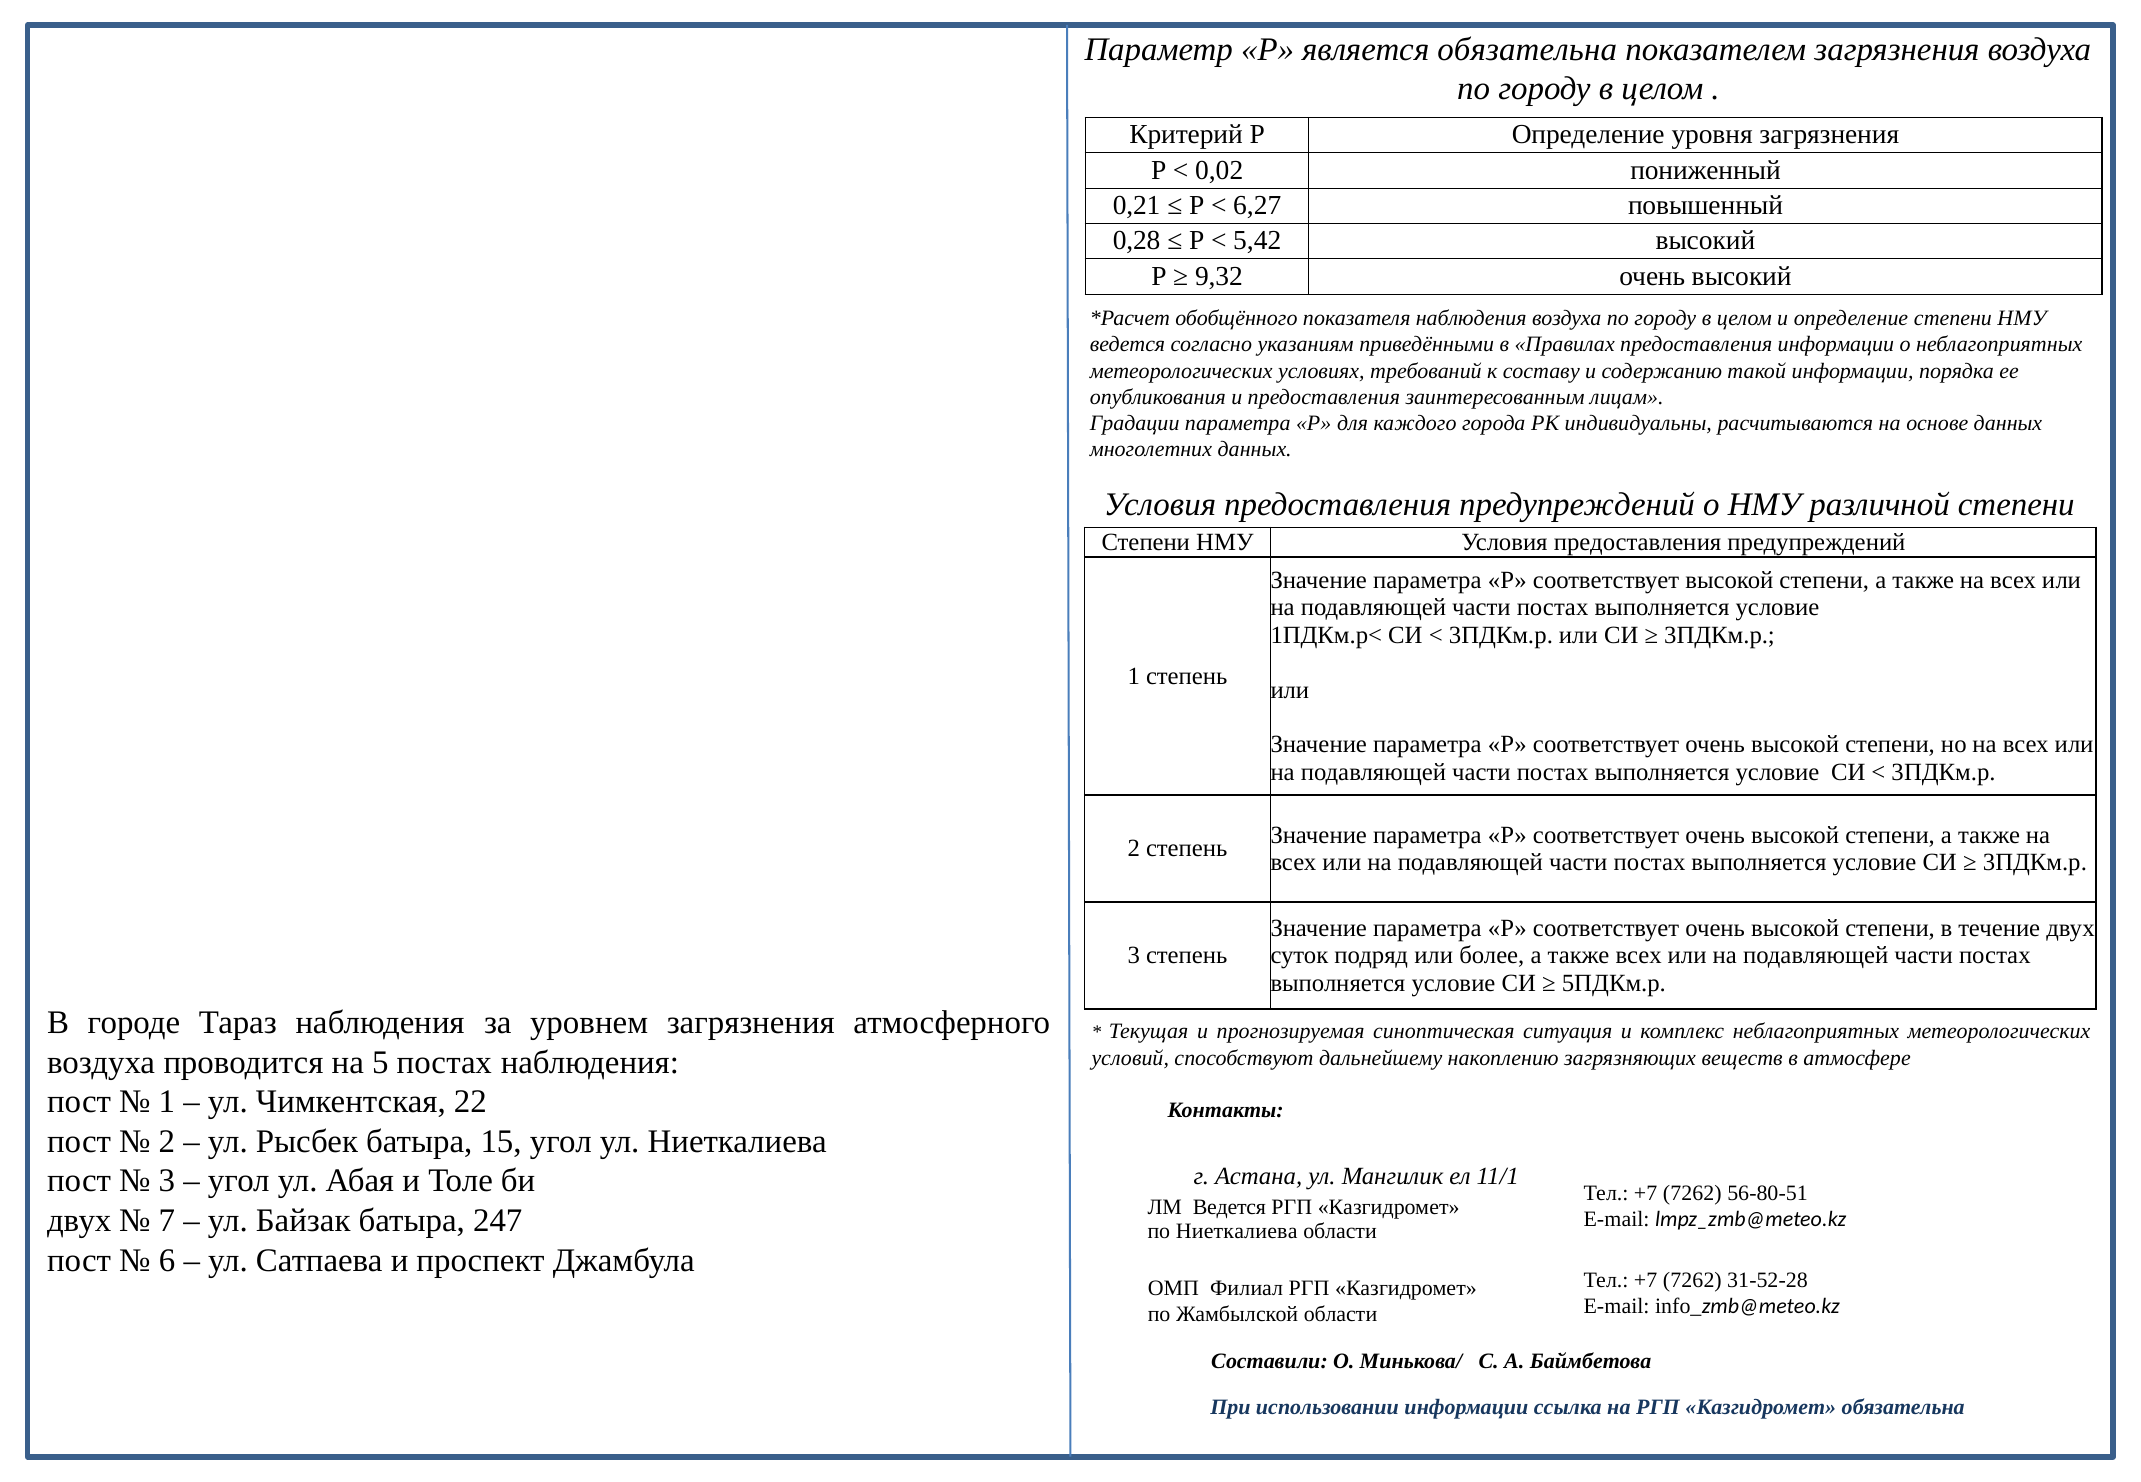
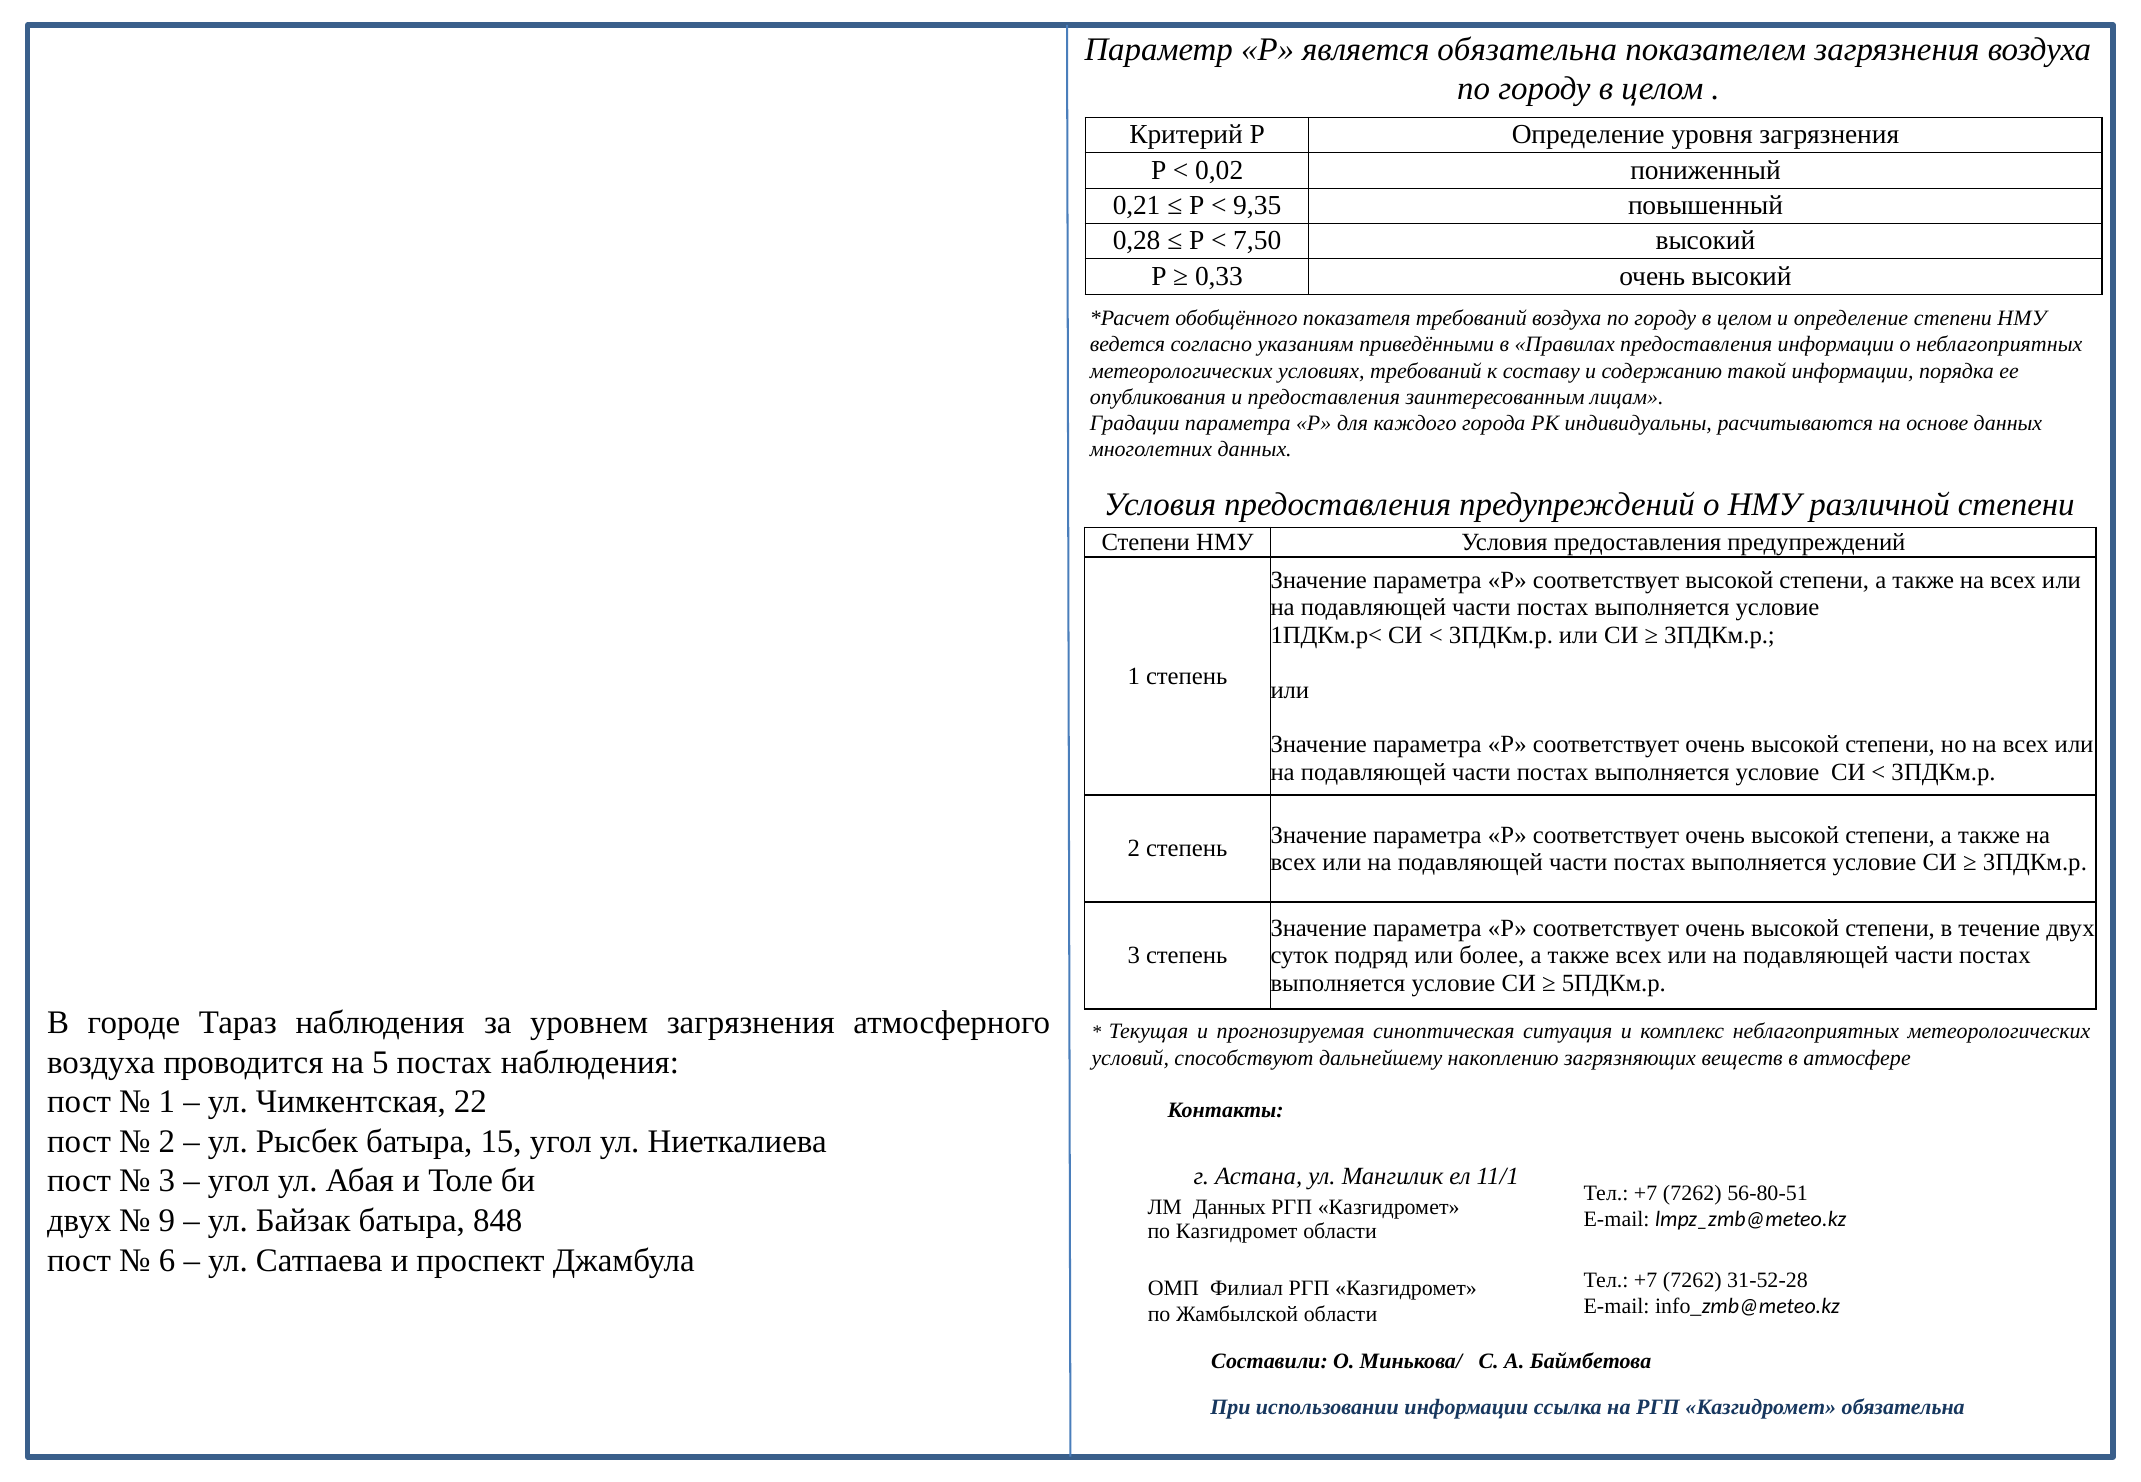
6,27: 6,27 -> 9,35 (1257, 206)
5,42: 5,42 -> 7,50 (1257, 241)
9,32: 9,32 -> 0,33 (1219, 276)
показателя наблюдения: наблюдения -> требований (1471, 318)
ЛМ Ведется: Ведется -> Данных (1229, 1207)
7: 7 -> 9 (167, 1221)
247: 247 -> 848 (498, 1221)
по Ниеткалиева: Ниеткалиева -> Казгидромет (1237, 1232)
